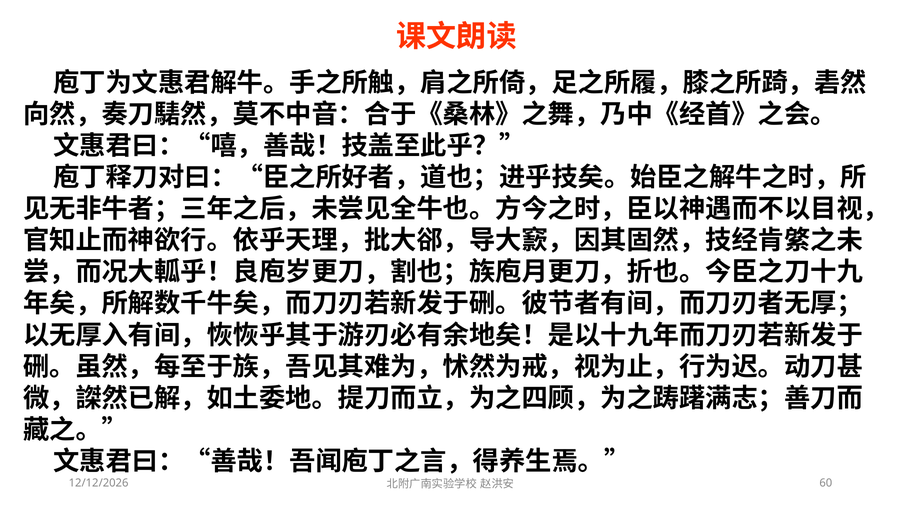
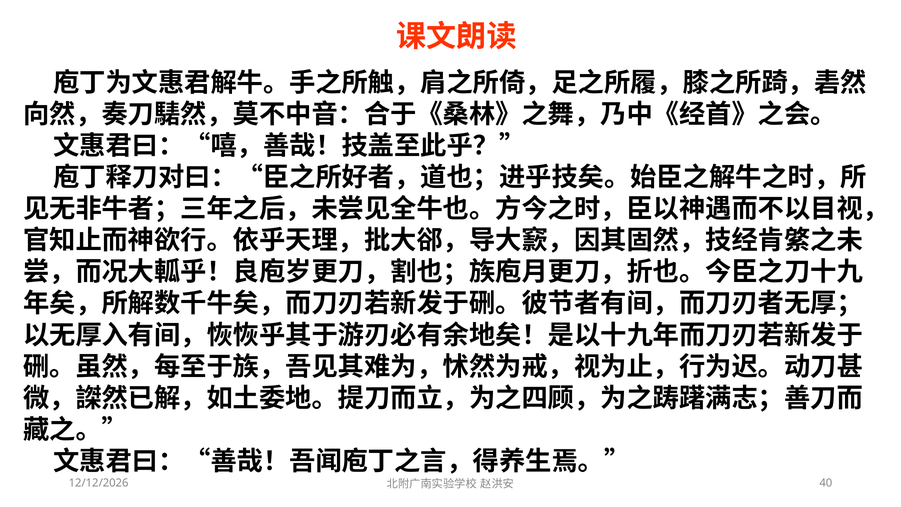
60: 60 -> 40 (826, 483)
